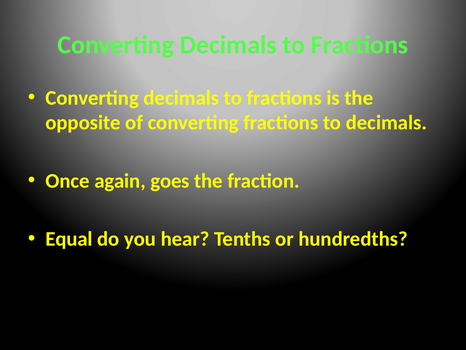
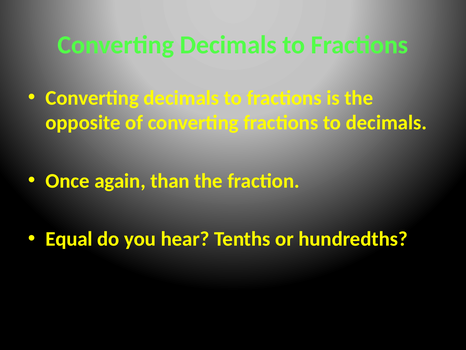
goes: goes -> than (170, 181)
